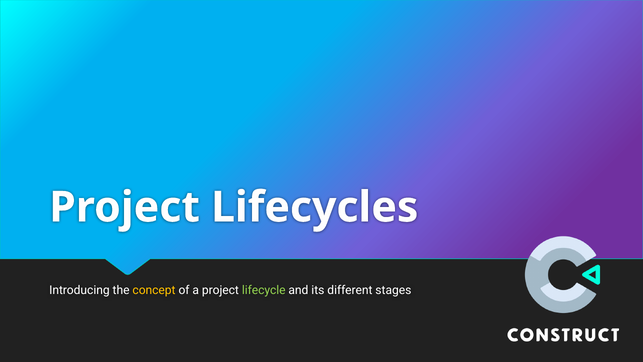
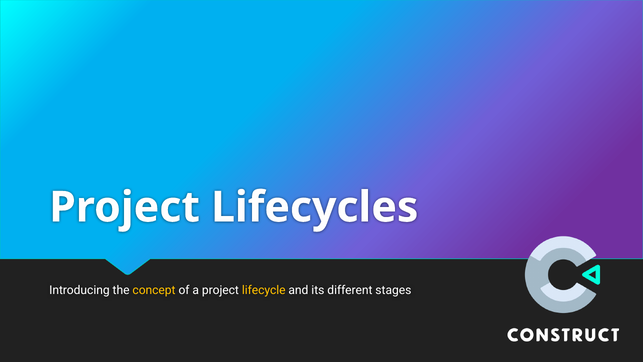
lifecycle colour: light green -> yellow (264, 290)
